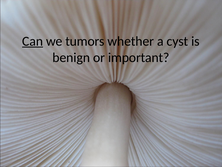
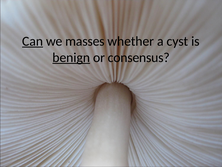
tumors: tumors -> masses (85, 41)
benign underline: none -> present (71, 57)
important: important -> consensus (139, 57)
